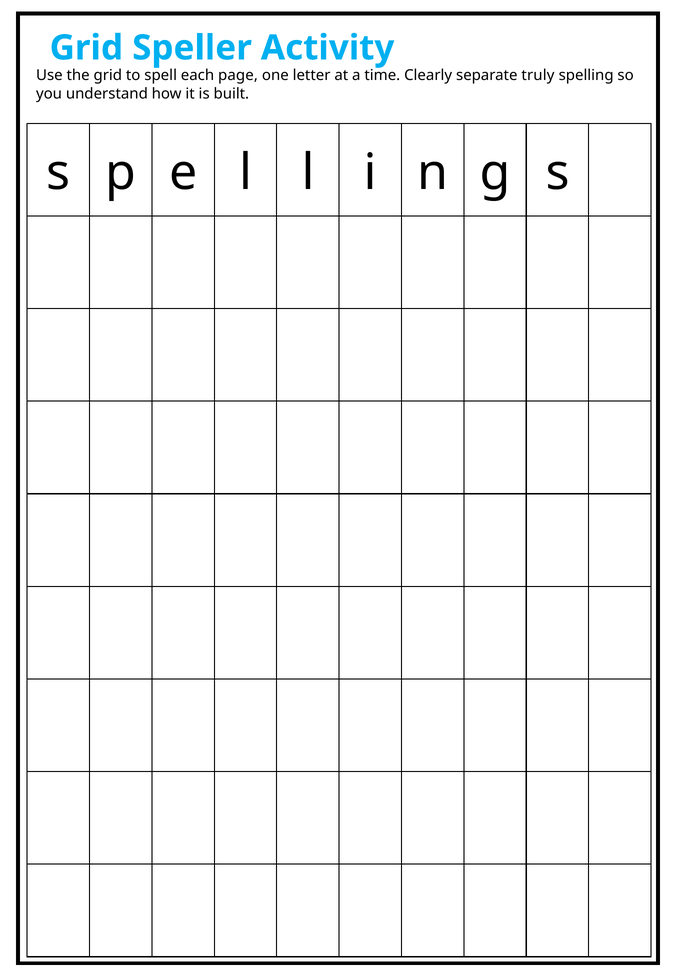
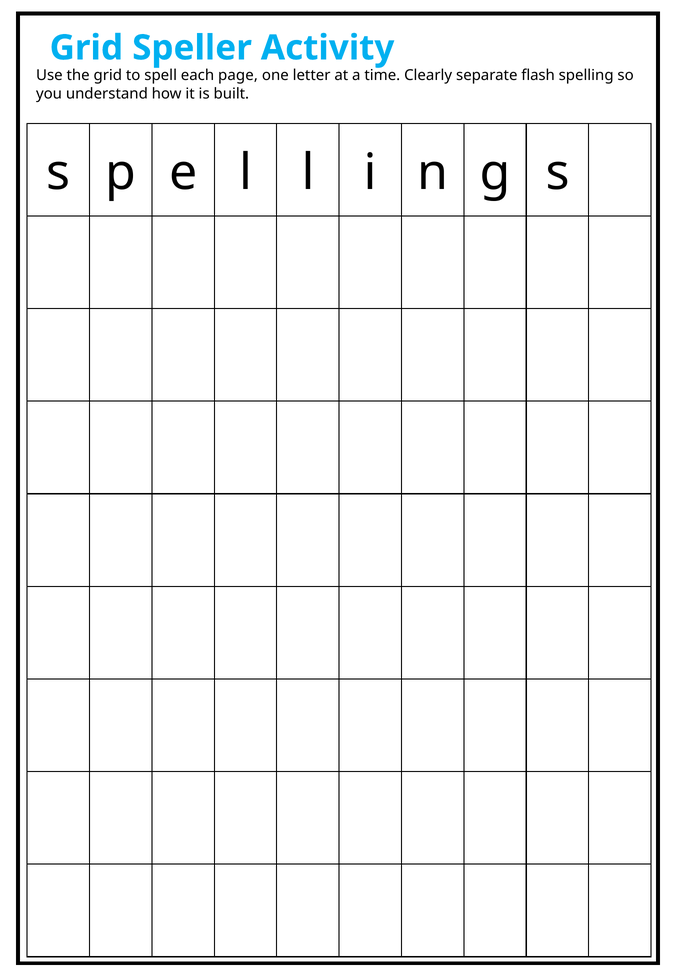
truly: truly -> flash (538, 75)
